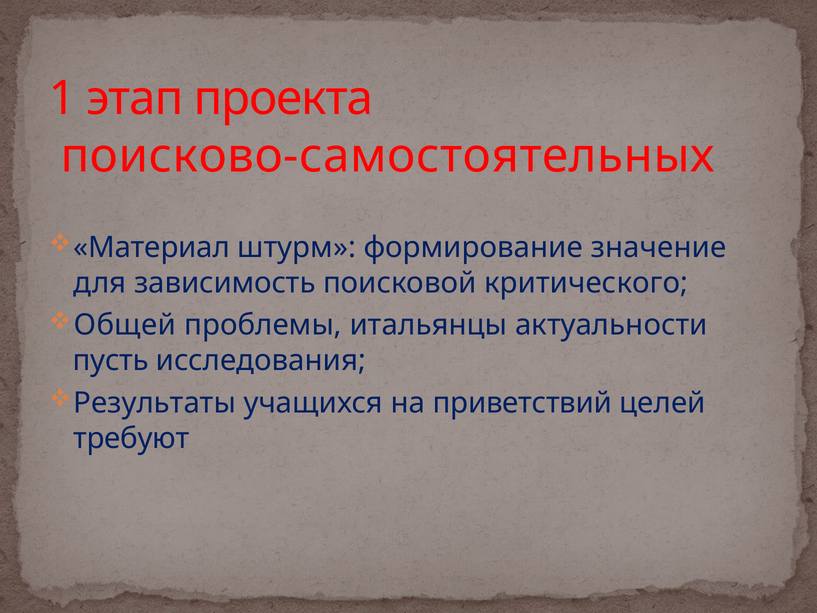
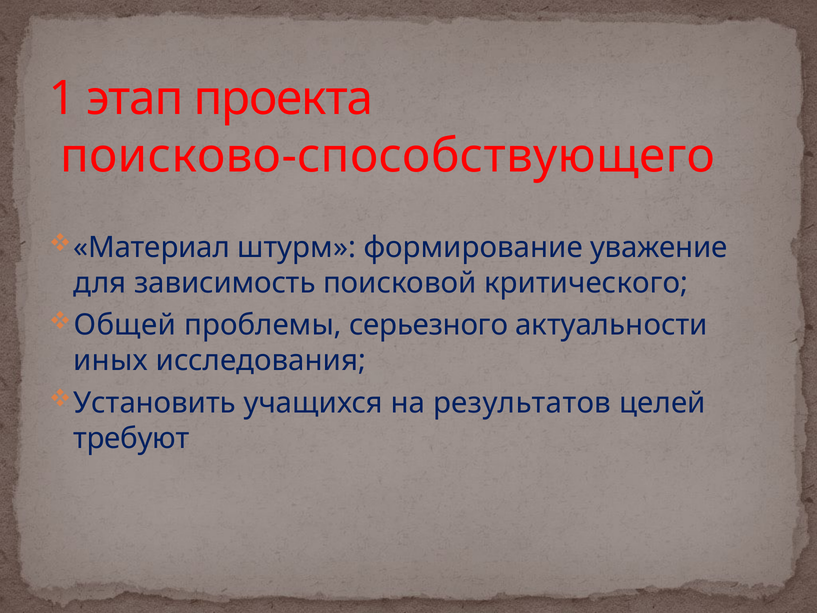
поисково-самостоятельных: поисково-самостоятельных -> поисково-способствующего (388, 156)
значение: значение -> уважение (659, 247)
итальянцы: итальянцы -> серьезного (429, 325)
пусть: пусть -> иных (111, 360)
Результаты: Результаты -> Установить (155, 403)
приветствий: приветствий -> результатов (522, 403)
